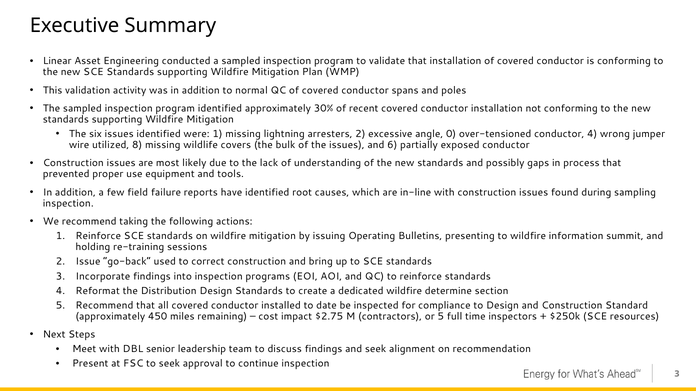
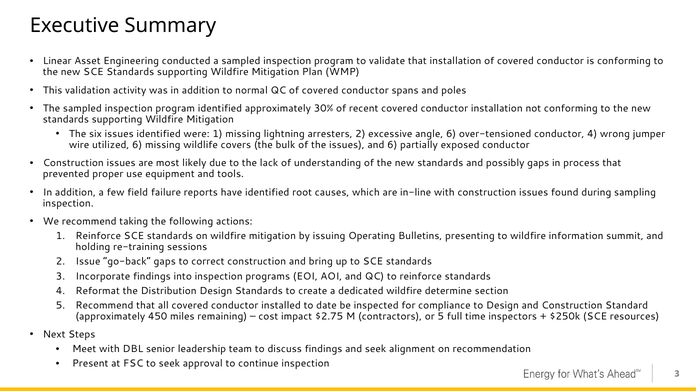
angle 0: 0 -> 6 (451, 134)
utilized 8: 8 -> 6 (137, 145)
go-back used: used -> gaps (165, 262)
